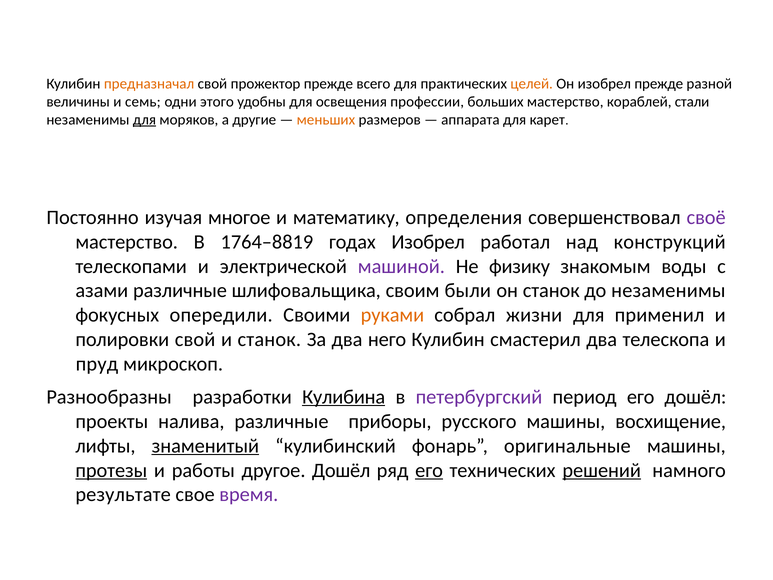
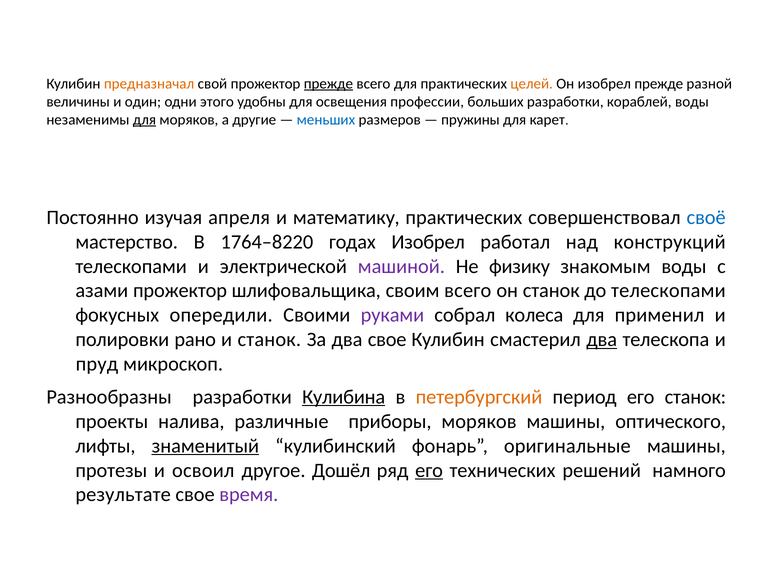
прежде underline: none -> present (328, 84)
семь: семь -> один (143, 102)
больших мастерство: мастерство -> разработки (565, 102)
кораблей стали: стали -> воды (692, 102)
меньших colour: orange -> blue (326, 120)
аппарата: аппарата -> пружины (470, 120)
многое: многое -> апреля (239, 217)
математику определения: определения -> практических (464, 217)
своё colour: purple -> blue (706, 217)
1764–8819: 1764–8819 -> 1764–8220 (267, 242)
азами различные: различные -> прожектор (180, 291)
своим были: были -> всего (468, 291)
до незаменимы: незаменимы -> телескопами (668, 291)
руками colour: orange -> purple (392, 315)
жизни: жизни -> колеса (534, 315)
полировки свой: свой -> рано (195, 340)
два него: него -> свое (387, 340)
два underline: none -> present (602, 340)
петербургский colour: purple -> orange (479, 397)
его дошёл: дошёл -> станок (695, 397)
приборы русского: русского -> моряков (479, 421)
восхищение: восхищение -> оптического (671, 421)
протезы underline: present -> none (111, 470)
работы: работы -> освоил (203, 470)
решений underline: present -> none (602, 470)
